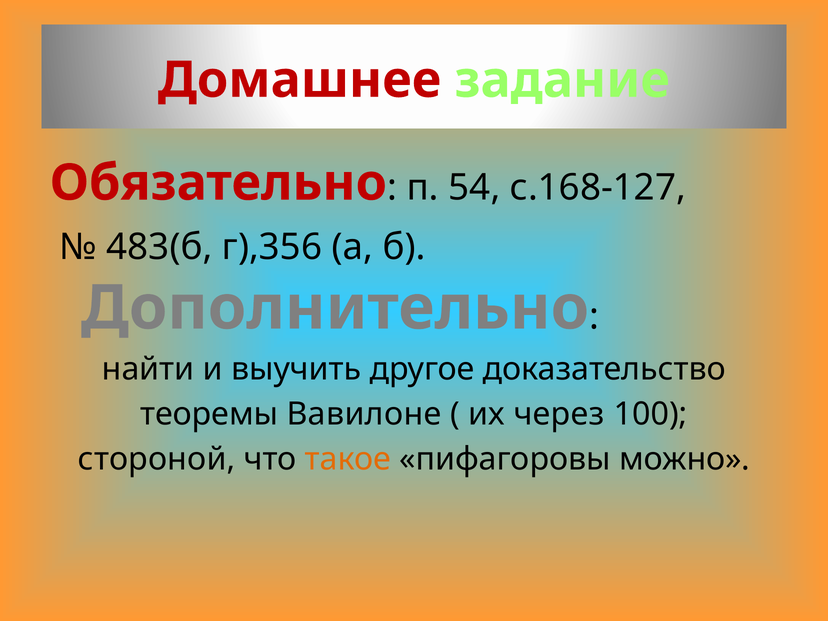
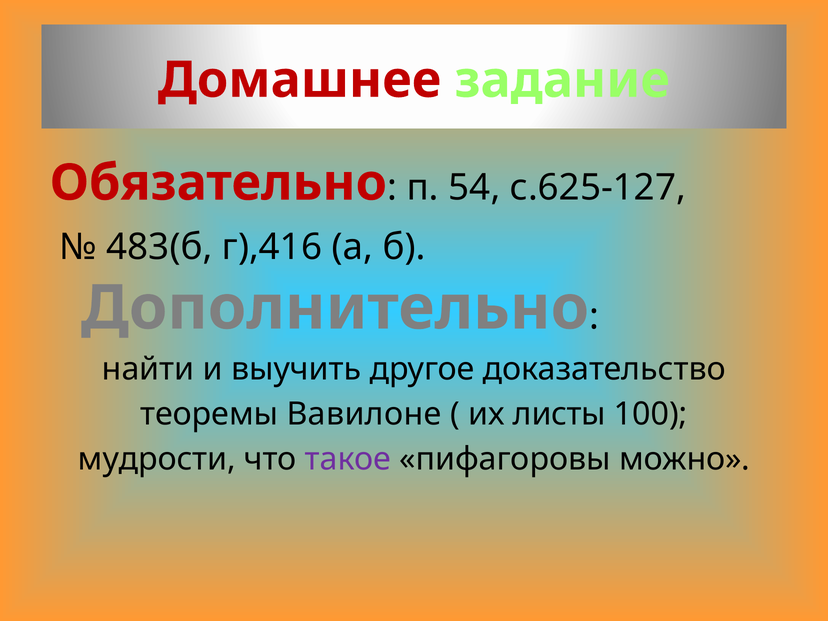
с.168-127: с.168-127 -> с.625-127 (598, 188)
г),356: г),356 -> г),416 (272, 247)
через: через -> листы (559, 414)
стороной: стороной -> мудрости (157, 459)
такое colour: orange -> purple (348, 459)
